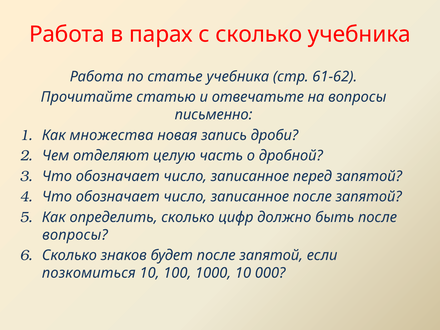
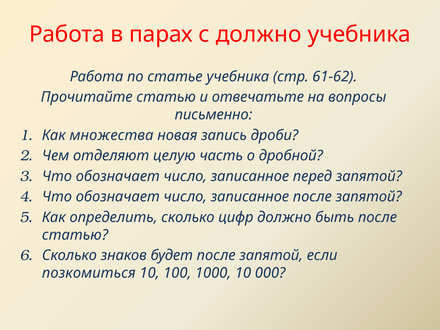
с сколько: сколько -> должно (259, 34)
вопросы: вопросы -> статью (75, 235)
